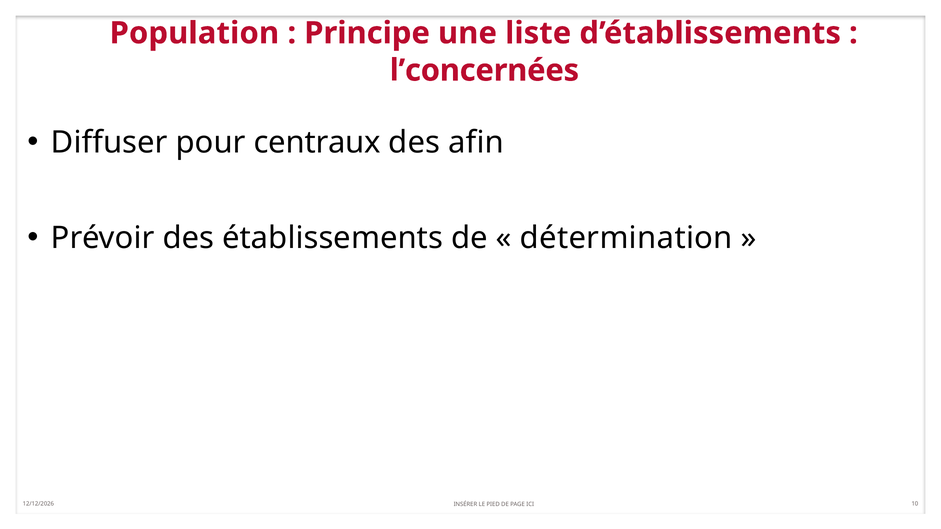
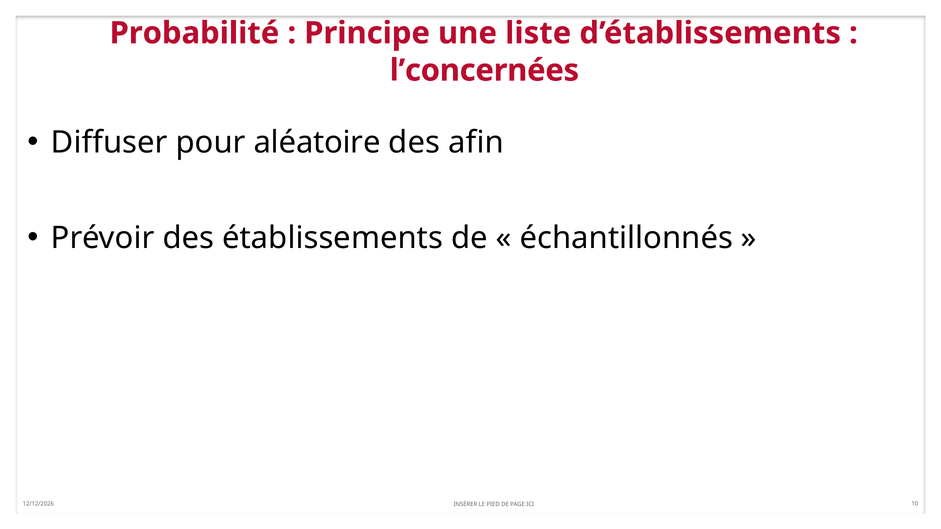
Population: Population -> Probabilité (194, 33)
centraux: centraux -> aléatoire (317, 143)
détermination: détermination -> échantillonnés (626, 238)
